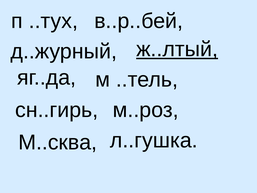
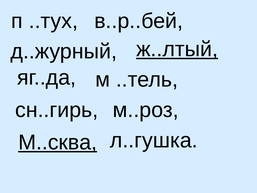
М..сква underline: none -> present (58, 142)
